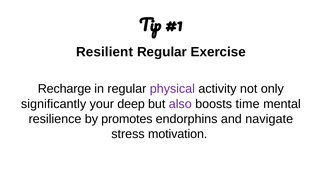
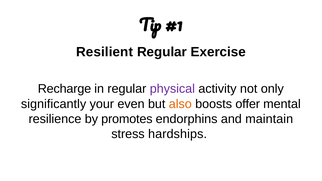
deep: deep -> even (131, 104)
also colour: purple -> orange (180, 104)
time: time -> offer (248, 104)
navigate: navigate -> maintain (269, 119)
motivation: motivation -> hardships (178, 134)
